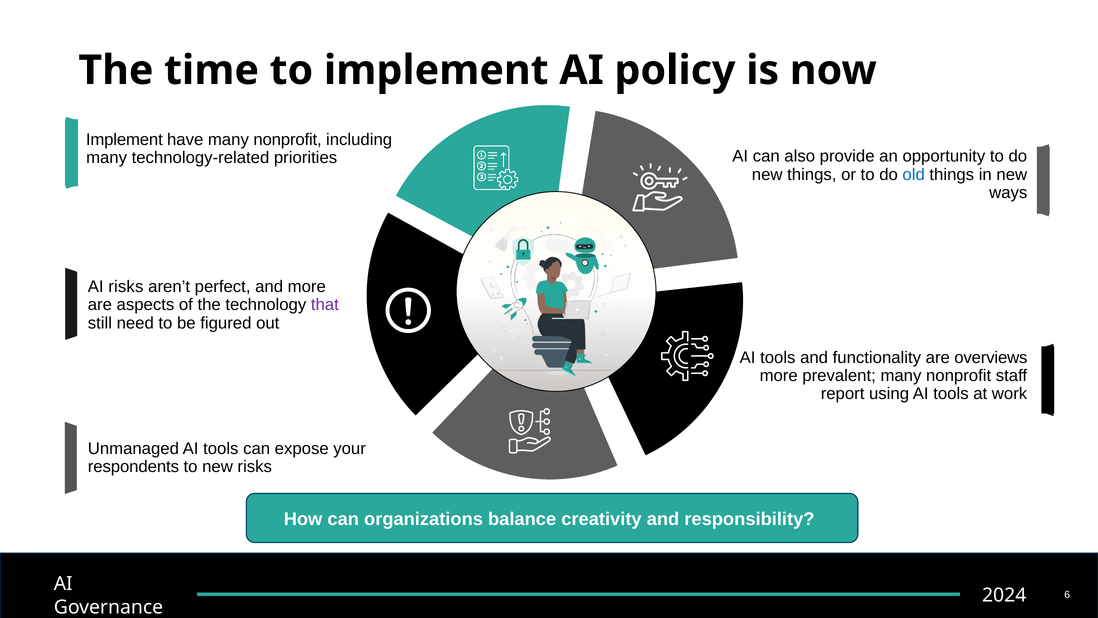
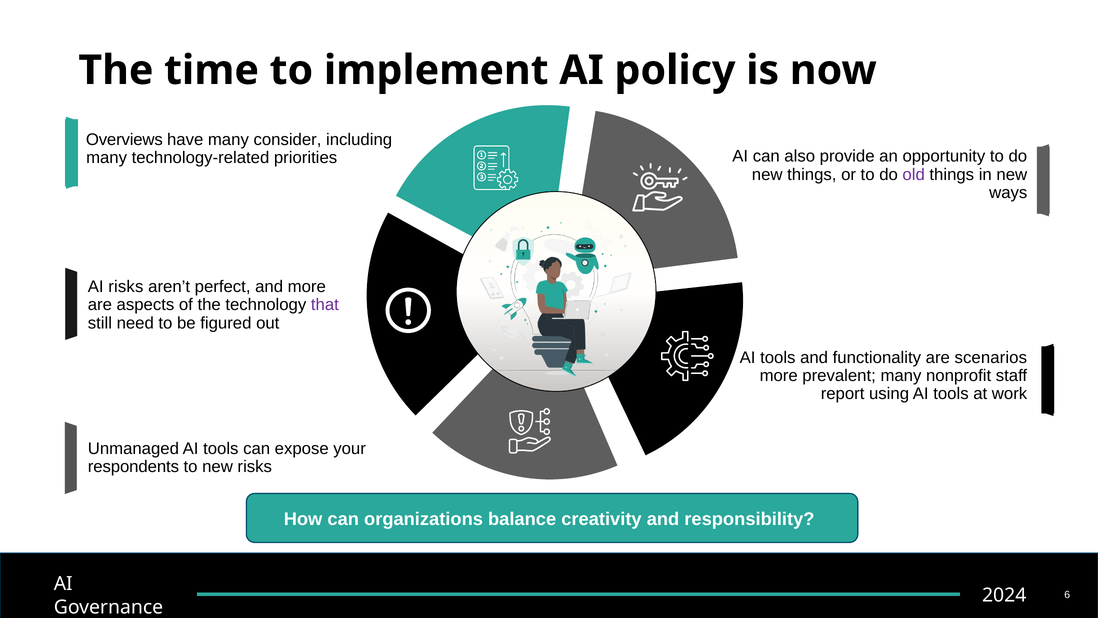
Implement: Implement -> Overviews (124, 140)
have many nonprofit: nonprofit -> consider (287, 140)
old colour: blue -> purple (914, 174)
overviews: overviews -> scenarios (991, 357)
